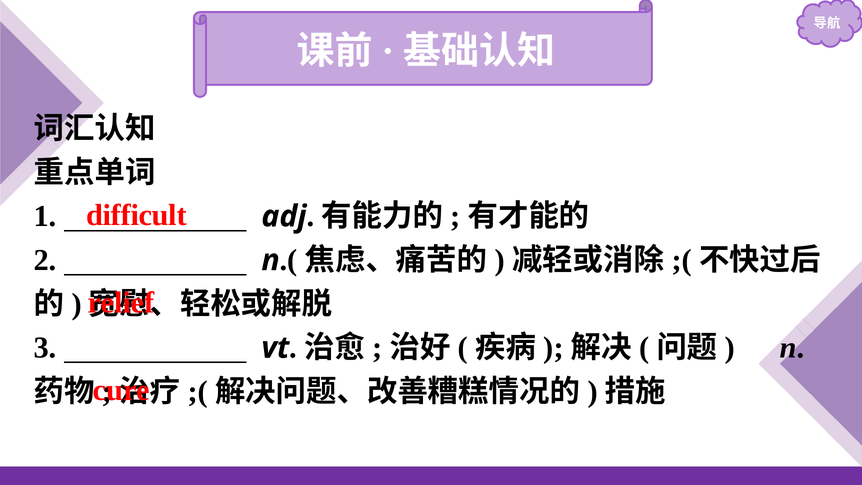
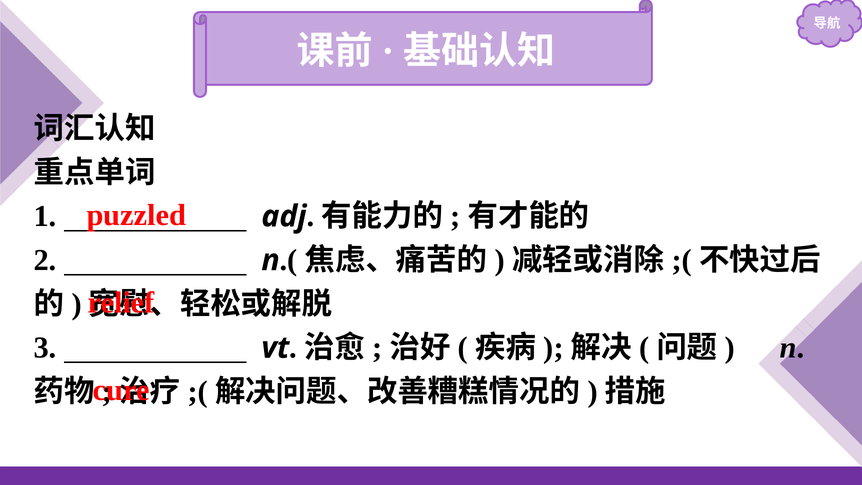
difficult: difficult -> puzzled (136, 215)
